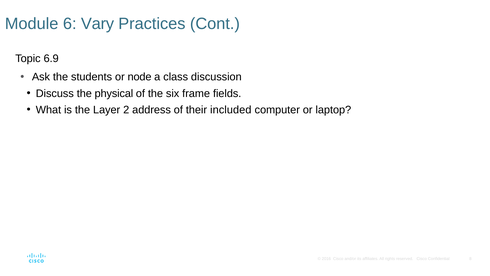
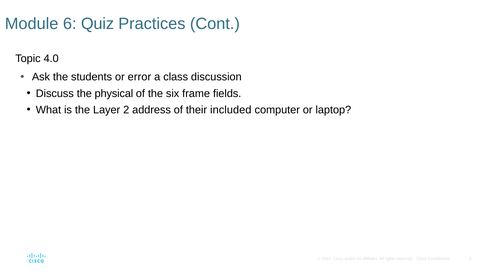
Vary: Vary -> Quiz (98, 24)
6.9: 6.9 -> 4.0 (51, 58)
node: node -> error (139, 77)
